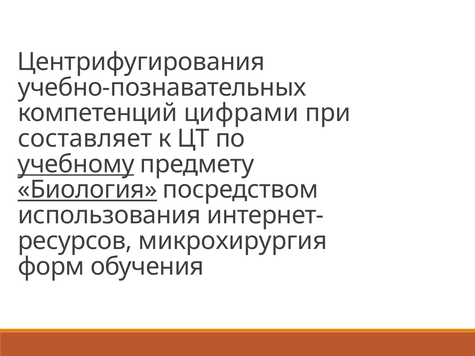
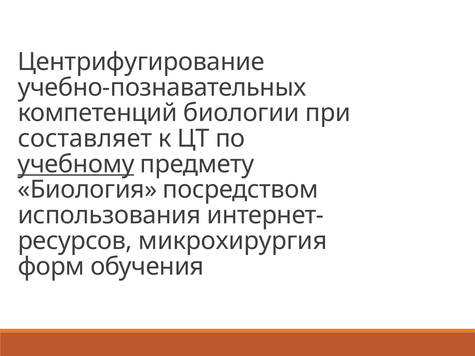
Центрифугирования: Центрифугирования -> Центрифугирование (141, 62)
цифрами: цифрами -> биологии (241, 113)
Биология underline: present -> none (87, 190)
